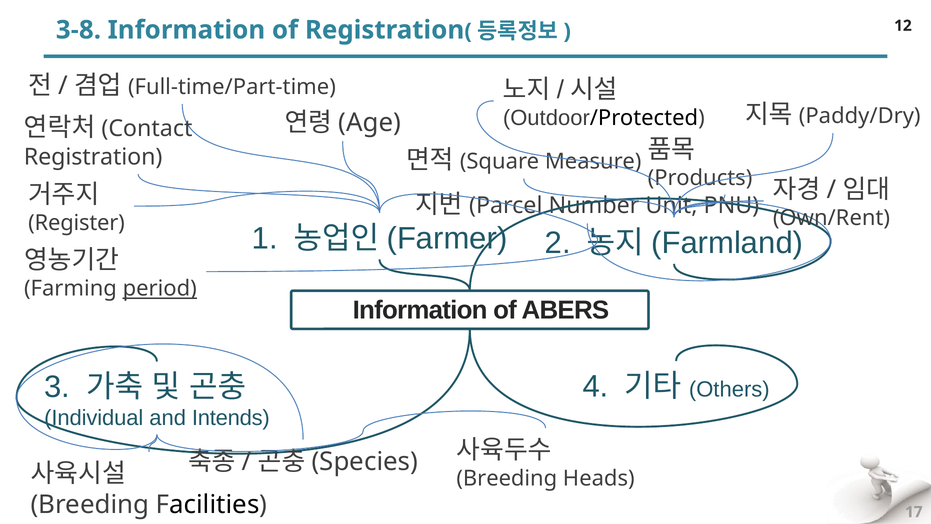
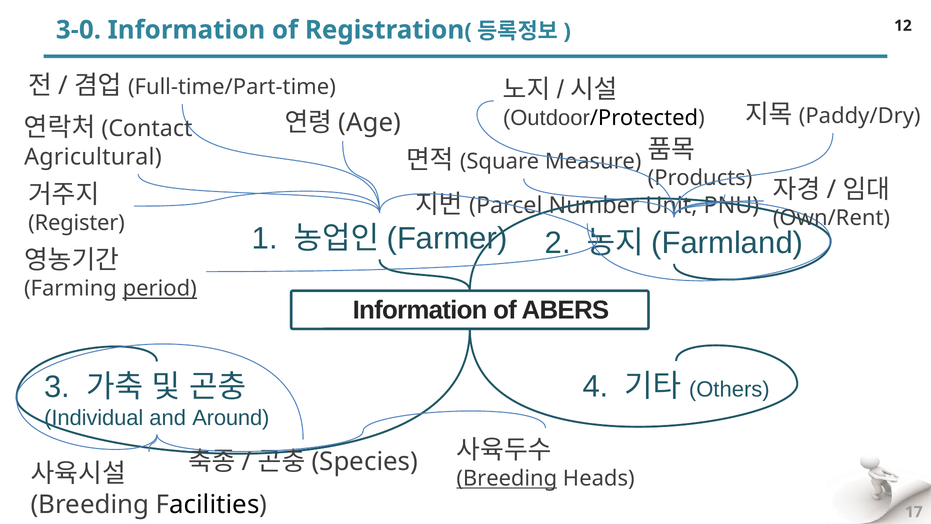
3-8: 3-8 -> 3-0 (78, 30)
Registration: Registration -> Agricultural (93, 157)
Intends: Intends -> Around (231, 418)
Breeding underline: none -> present (507, 478)
